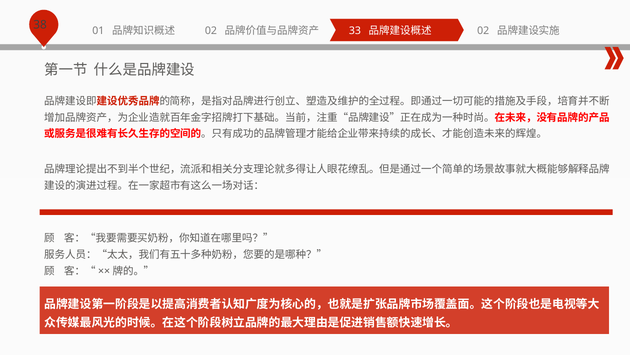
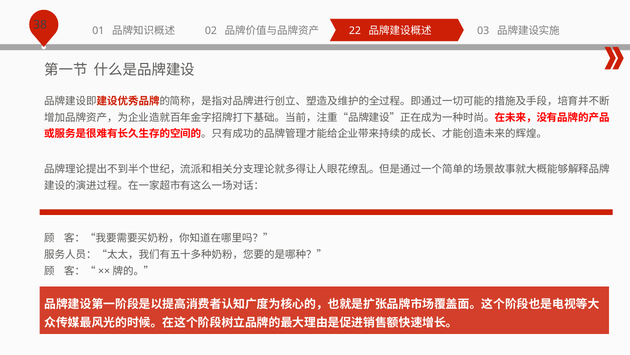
02: 02 -> 03 (483, 31)
33: 33 -> 22 (355, 31)
